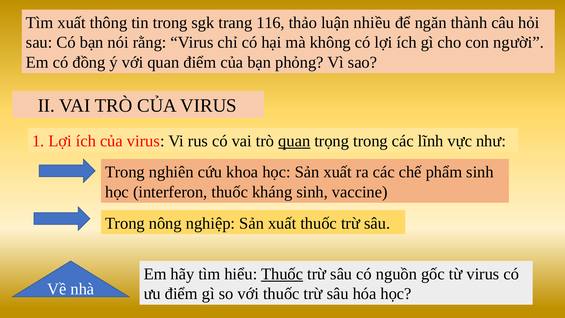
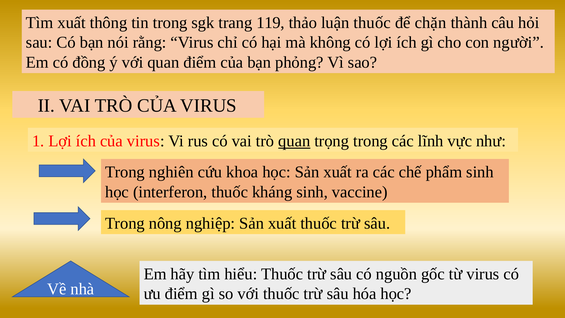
116: 116 -> 119 (271, 23)
luận nhiều: nhiều -> thuốc (372, 23)
ngăn: ngăn -> chặn (431, 23)
Thuốc underline: present -> none (282, 274)
